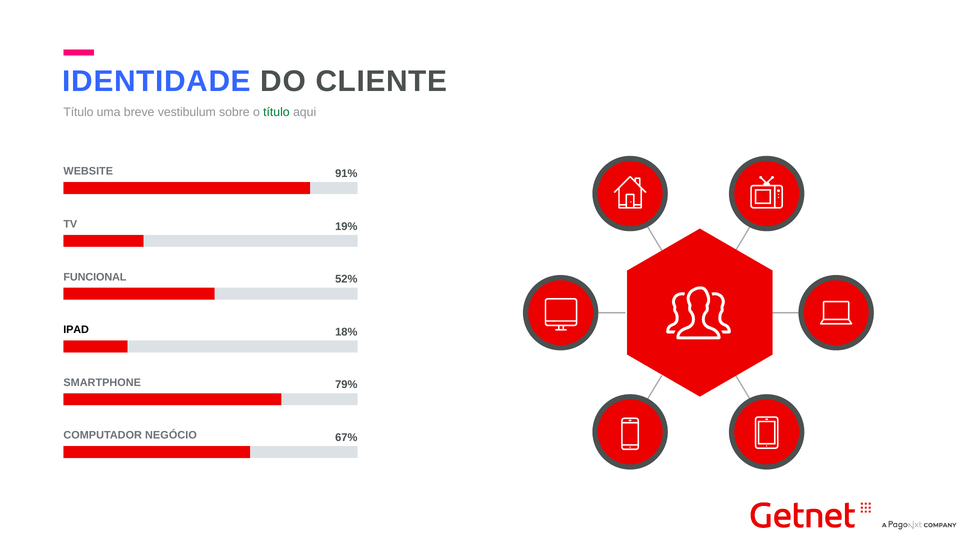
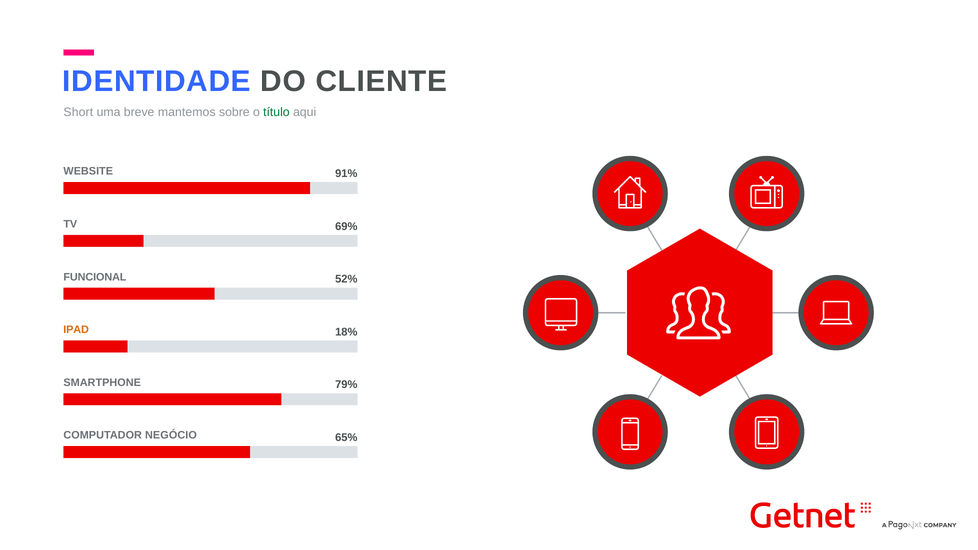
Título: Título -> Short (78, 112)
vestibulum: vestibulum -> mantemos (187, 112)
19%: 19% -> 69% (346, 227)
IPAD colour: black -> orange (76, 330)
67%: 67% -> 65% (346, 438)
